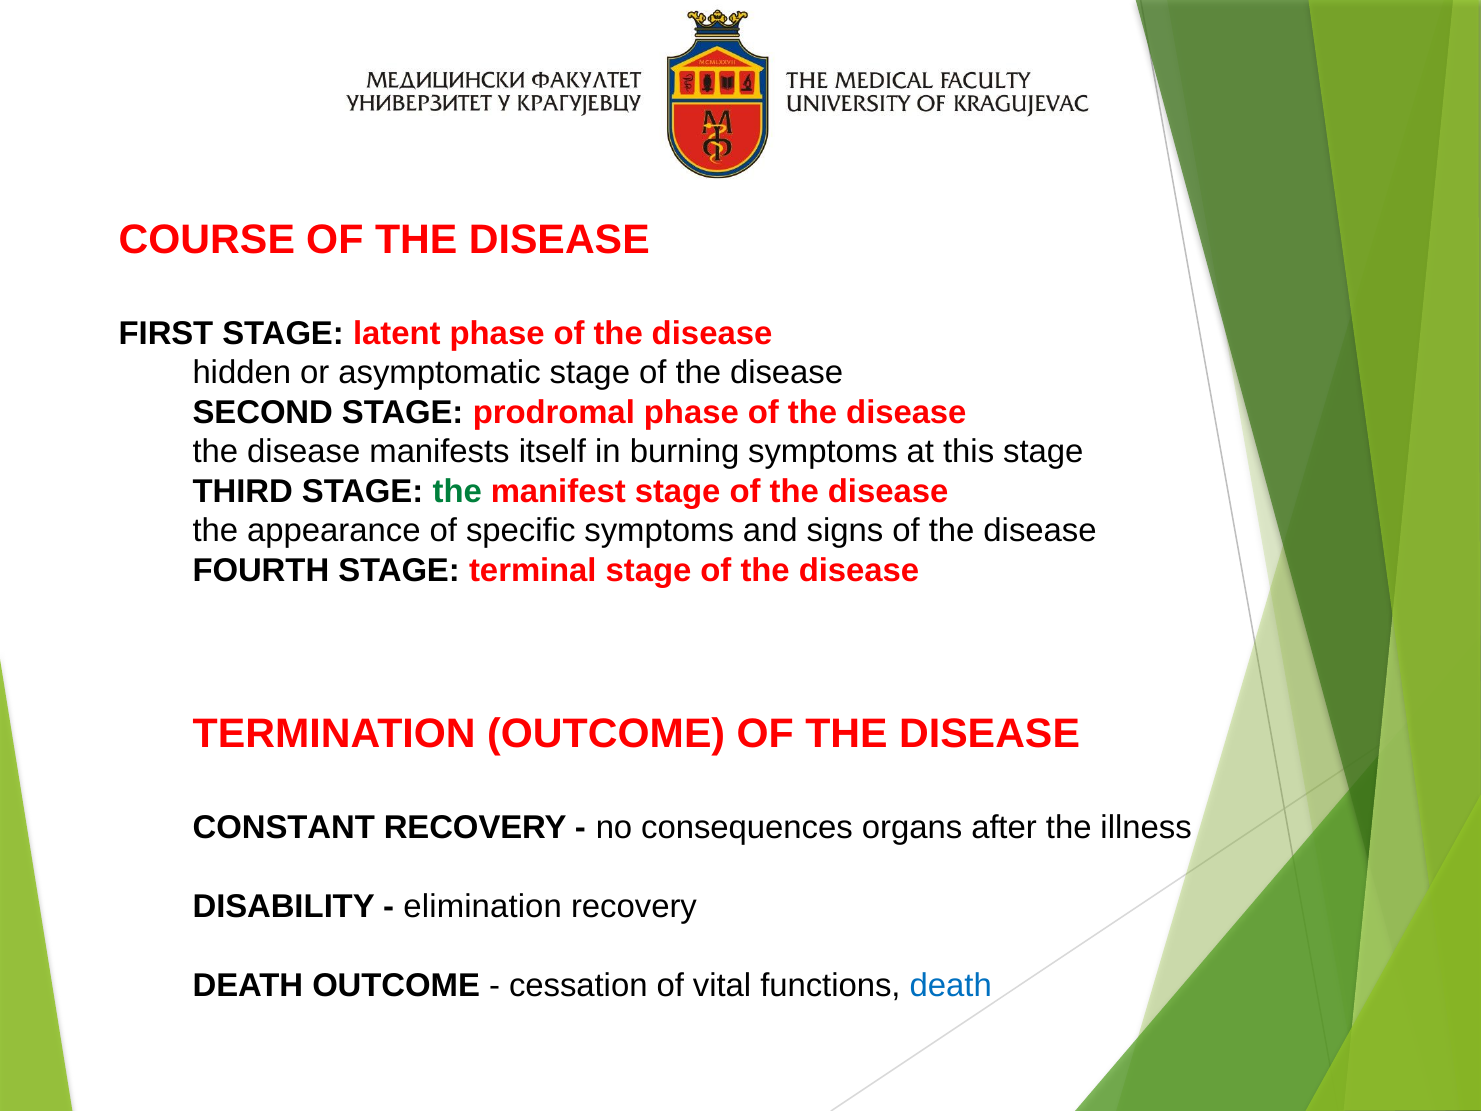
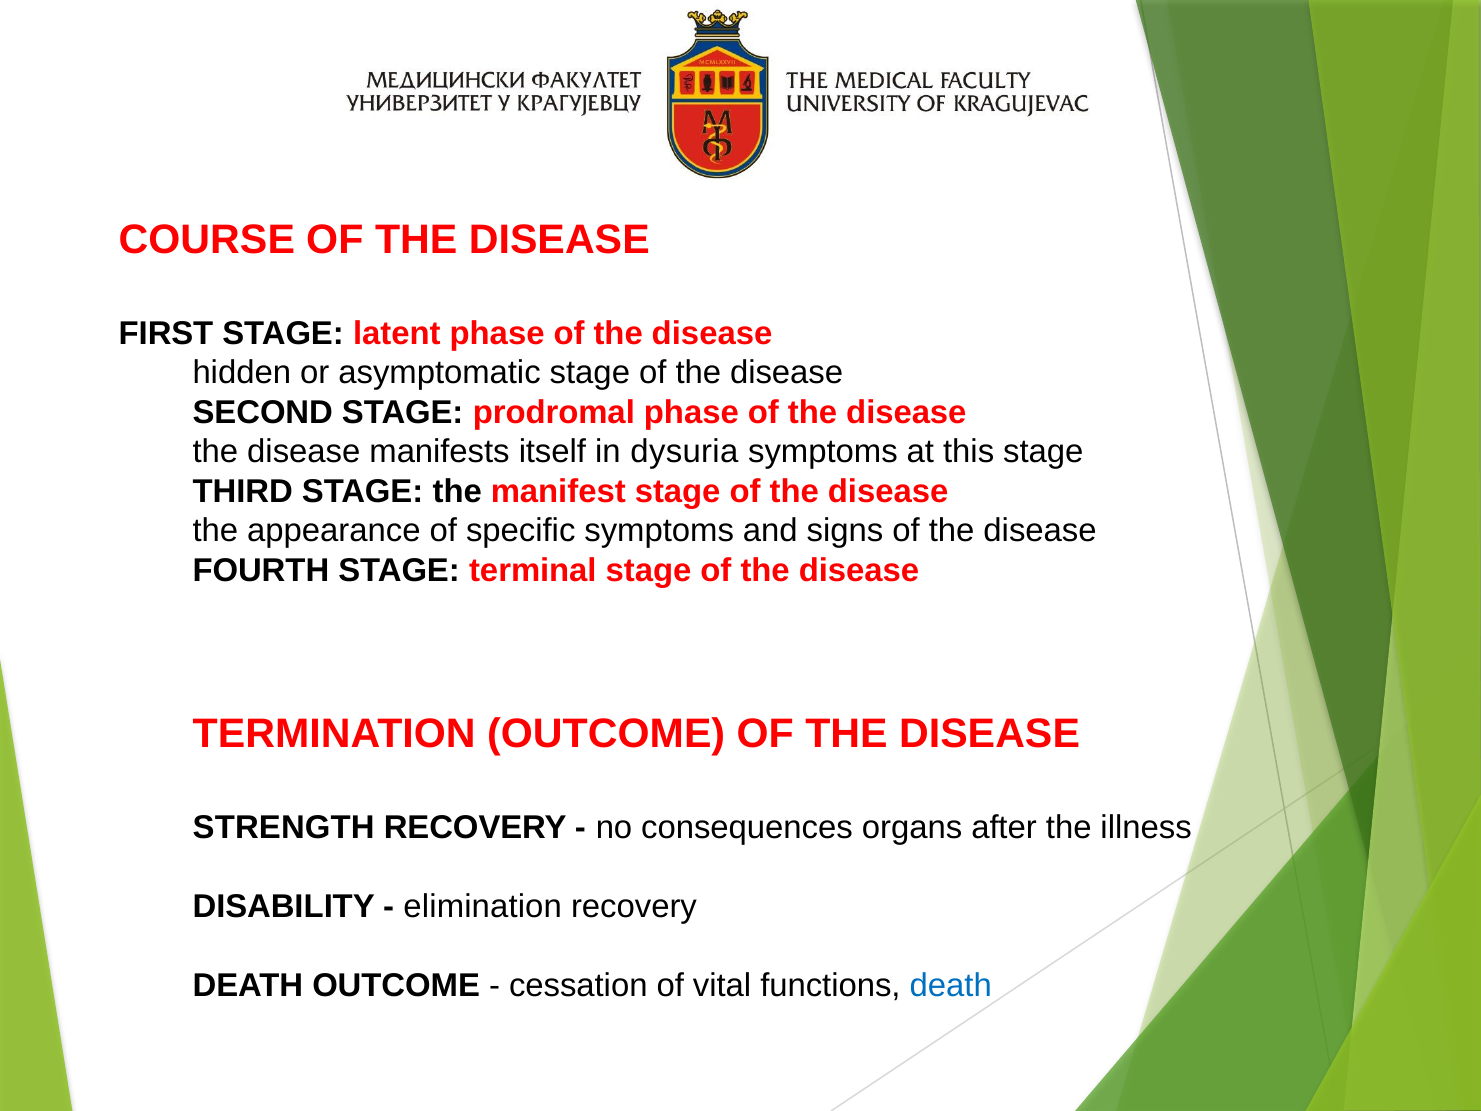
burning: burning -> dysuria (684, 452)
the colour: green -> black (457, 491)
CONSTANT: CONSTANT -> STRENGTH (284, 827)
